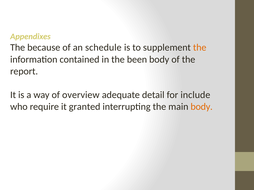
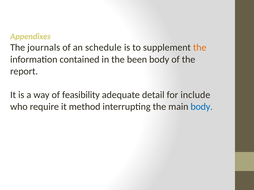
because: because -> journals (44, 48)
overview: overview -> feasibility (81, 95)
granted: granted -> method (85, 107)
body colour: orange -> blue (202, 107)
